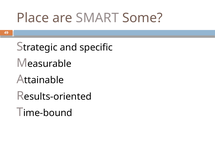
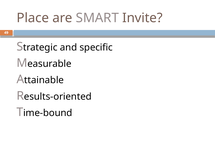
Some: Some -> Invite (142, 18)
